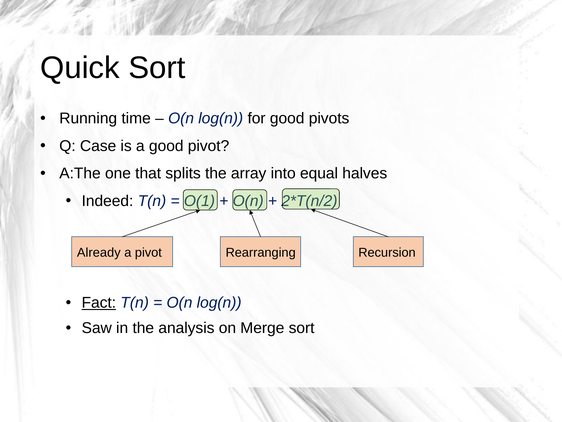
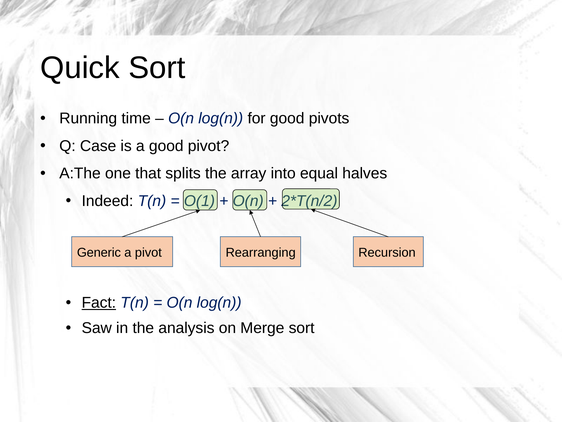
Already: Already -> Generic (99, 252)
